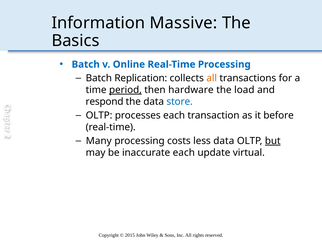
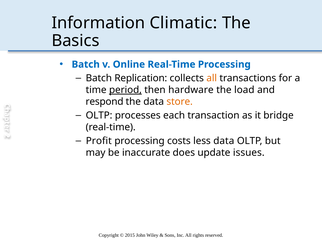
Massive: Massive -> Climatic (183, 23)
store colour: blue -> orange (180, 102)
before: before -> bridge (279, 116)
Many: Many -> Profit (99, 141)
but underline: present -> none (273, 141)
inaccurate each: each -> does (184, 153)
virtual: virtual -> issues (249, 153)
